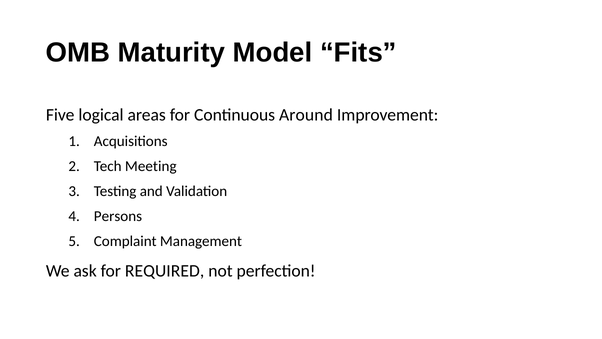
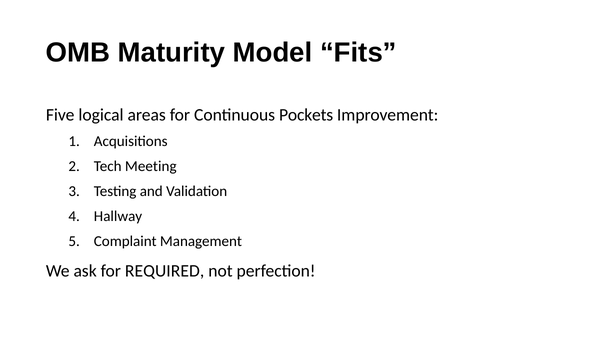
Around: Around -> Pockets (306, 115)
Persons: Persons -> Hallway (118, 216)
